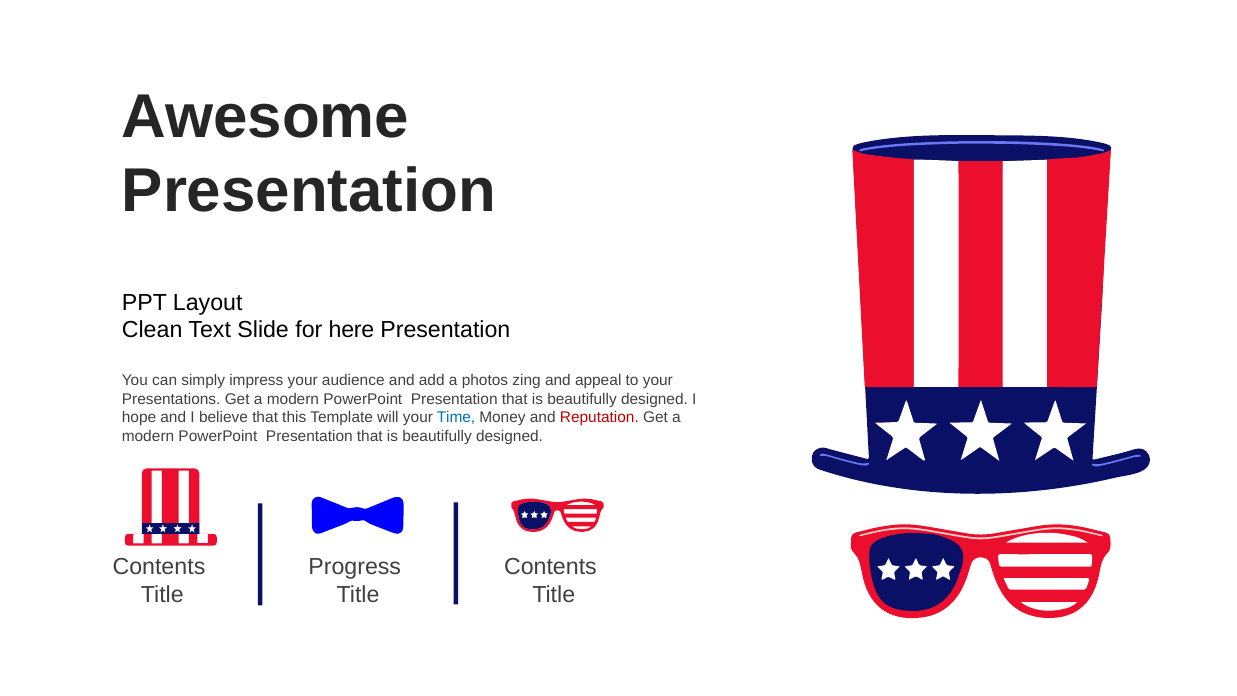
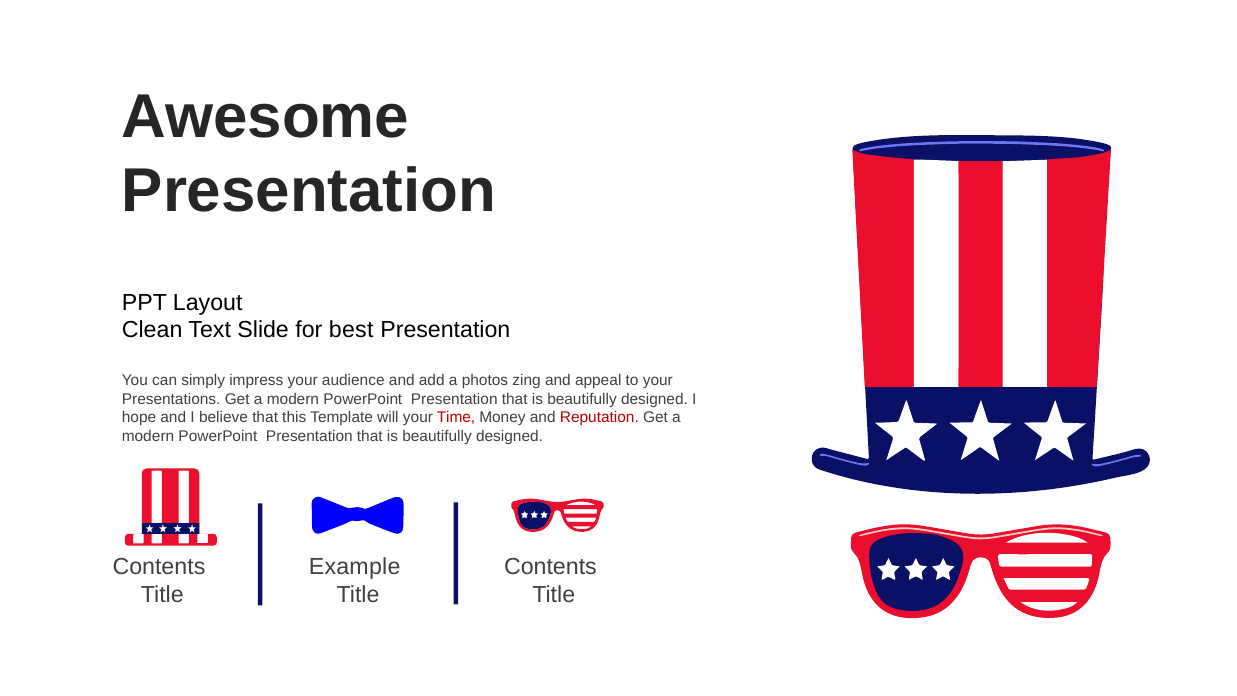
here: here -> best (351, 330)
Time colour: blue -> red (456, 418)
Progress: Progress -> Example (355, 567)
